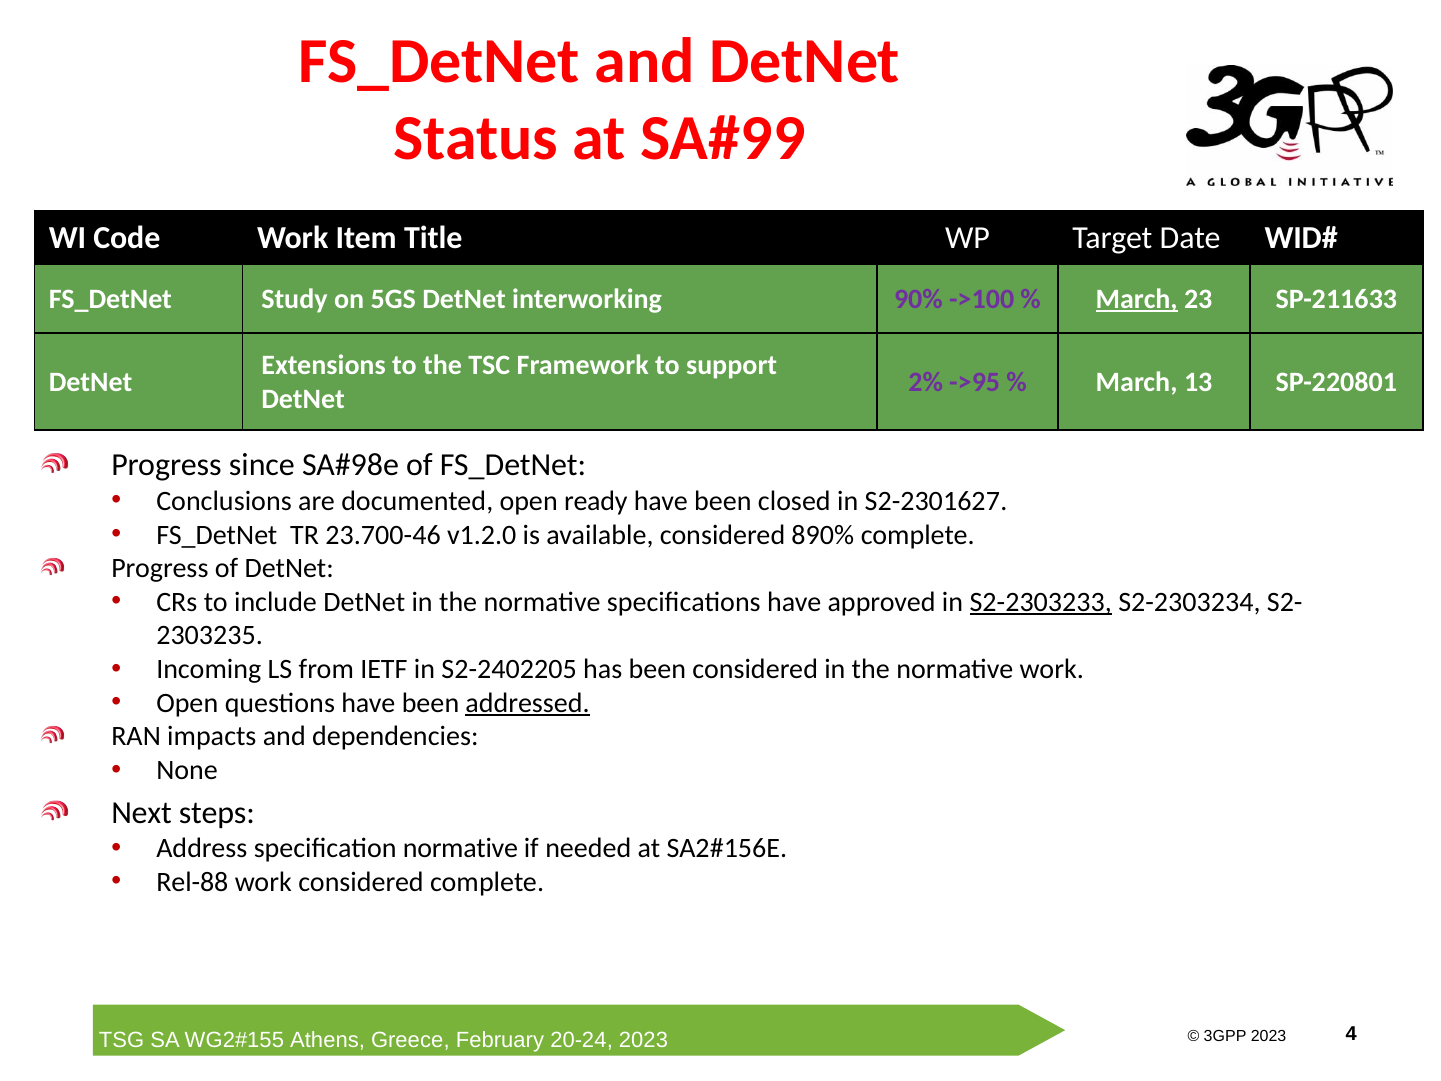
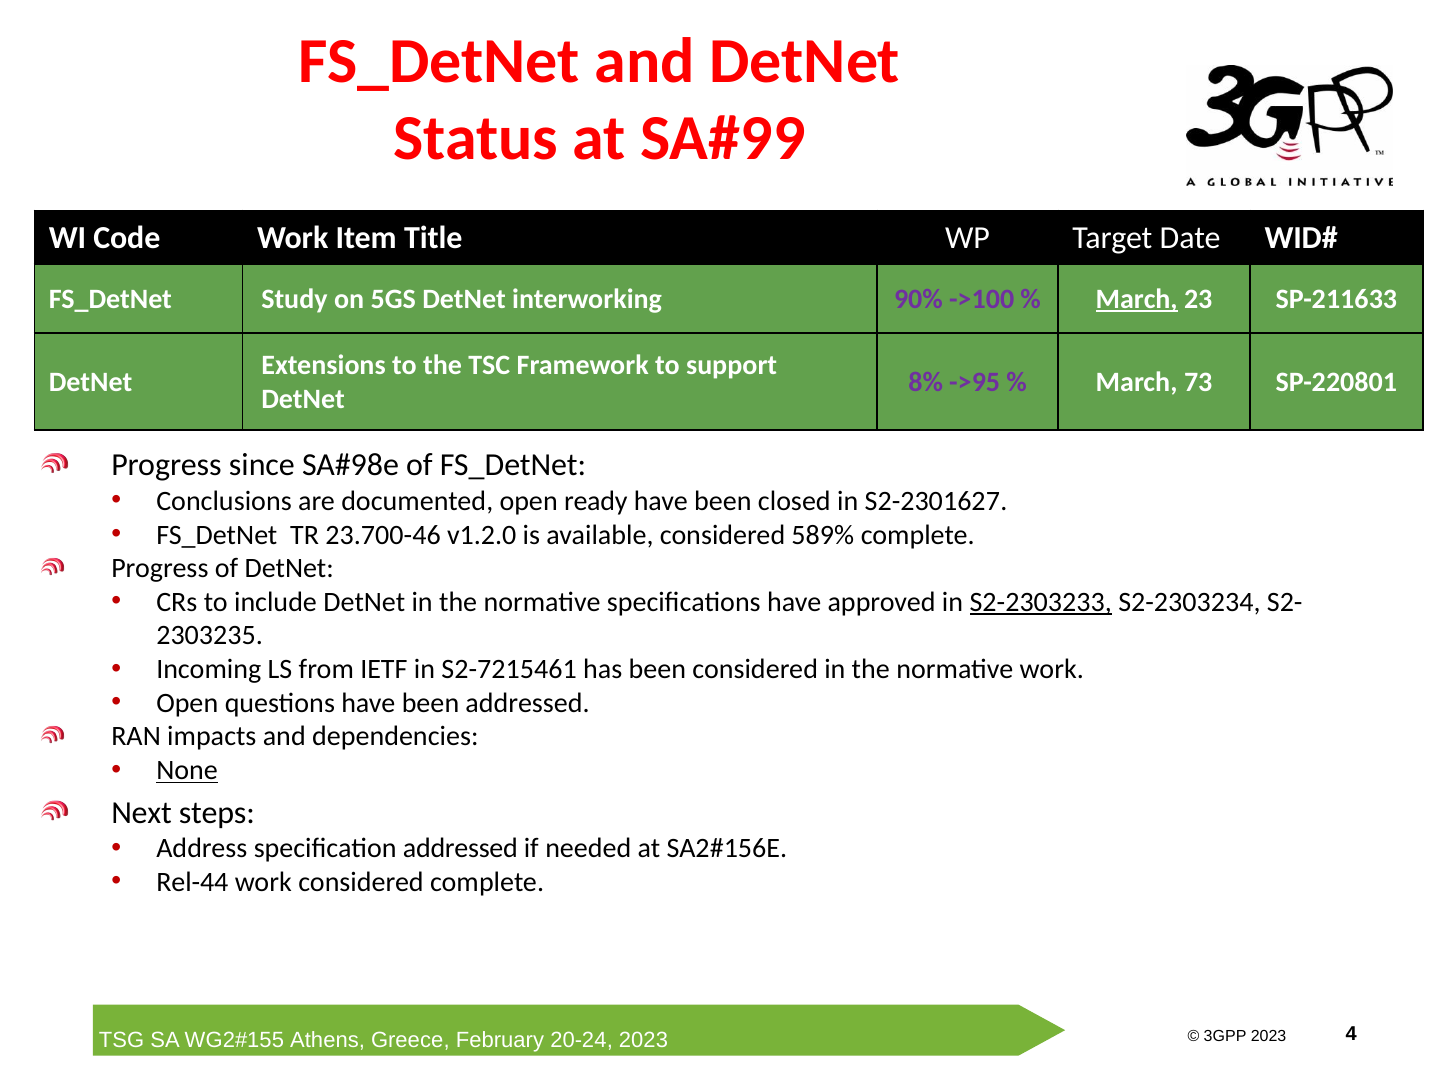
2%: 2% -> 8% (926, 382)
13: 13 -> 73 (1198, 382)
890%: 890% -> 589% (823, 535)
S2-2402205: S2-2402205 -> S2-7215461 (509, 669)
addressed underline: present -> none (528, 703)
None underline: none -> present (187, 770)
specification normative: normative -> addressed (460, 848)
Rel-88: Rel-88 -> Rel-44 (192, 882)
